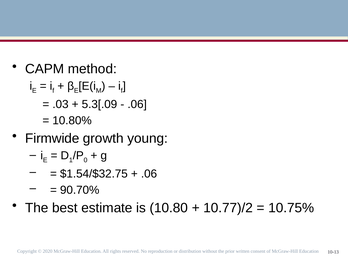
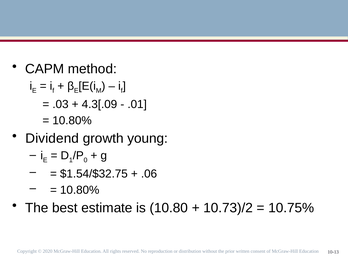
5.3[.09: 5.3[.09 -> 4.3[.09 (99, 104)
.06: .06 -> .01 (137, 104)
Firmwide: Firmwide -> Dividend (52, 138)
90.70%: 90.70% -> 10.80% (80, 190)
10.77)/2: 10.77)/2 -> 10.73)/2 (228, 208)
